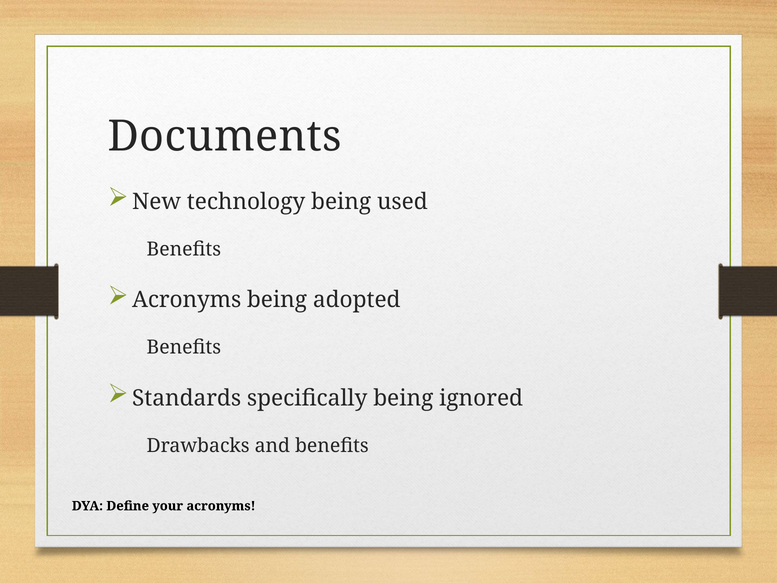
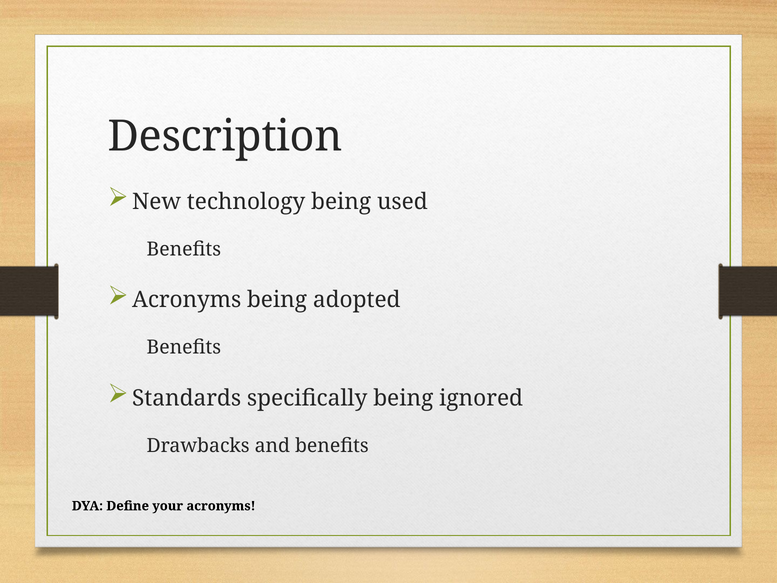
Documents: Documents -> Description (225, 136)
